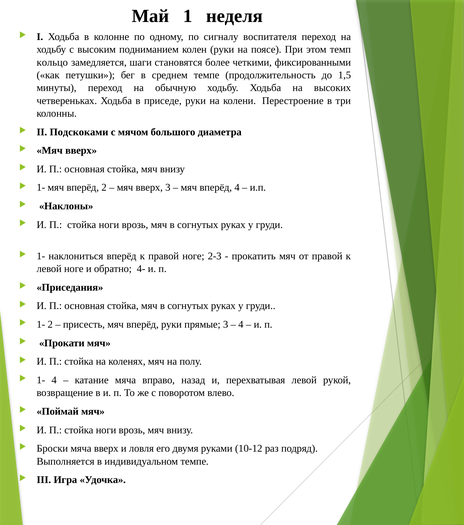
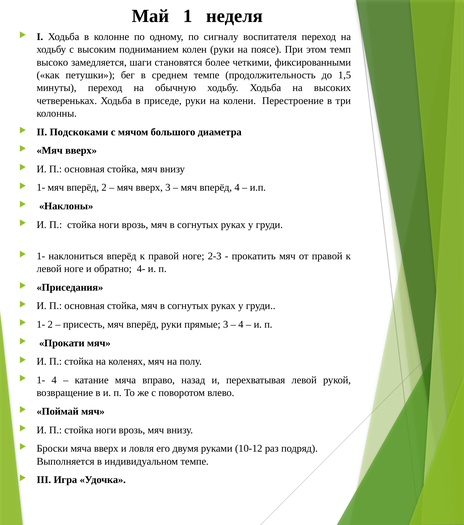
кольцо: кольцо -> высоко (52, 62)
